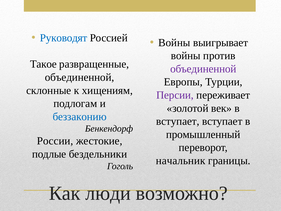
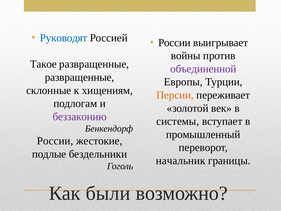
Войны: Войны -> России (174, 43)
объединенной: объединенной -> развращенные (80, 77)
Персии colour: purple -> orange (175, 95)
беззаконию colour: blue -> purple (80, 116)
вступает: вступает -> системы (178, 121)
люди: люди -> были (108, 193)
